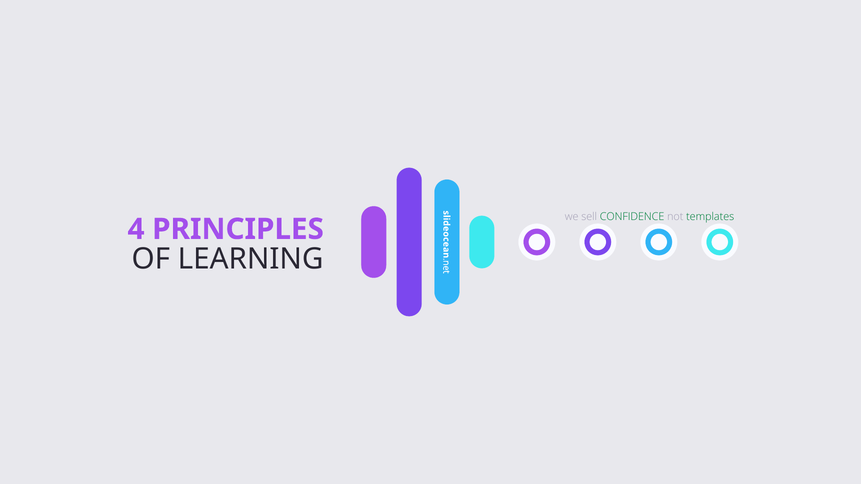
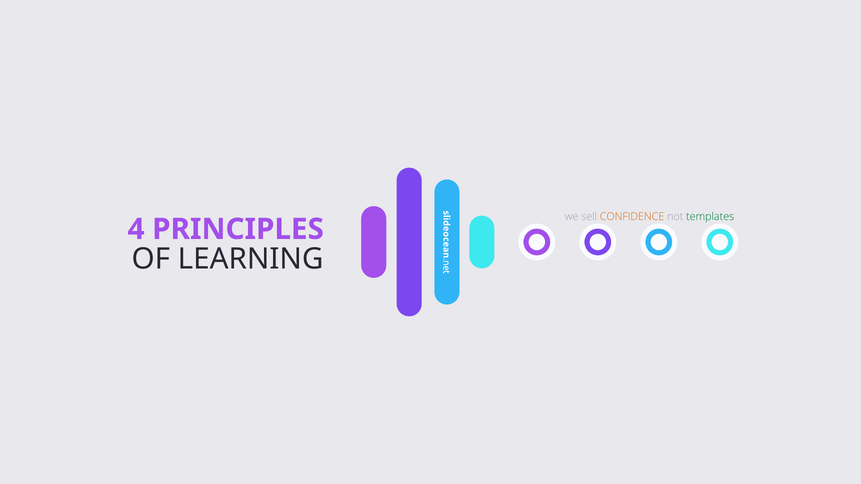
CONFIDENCE colour: green -> orange (632, 217)
